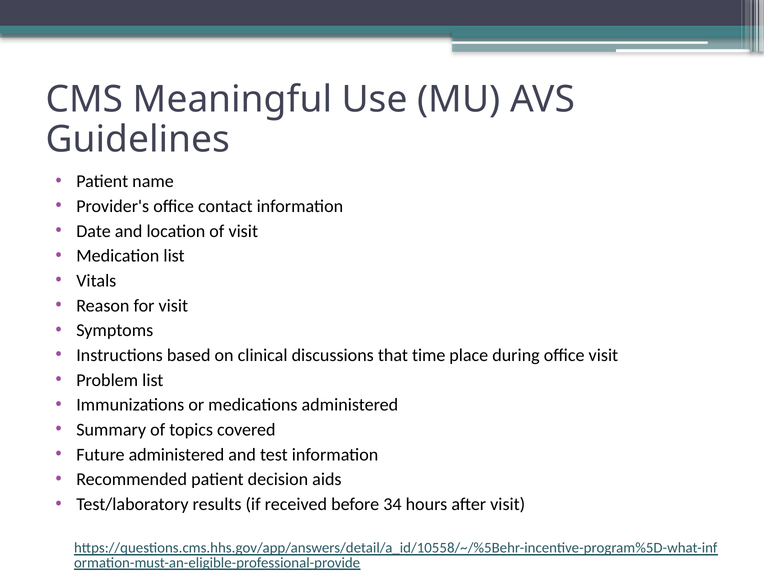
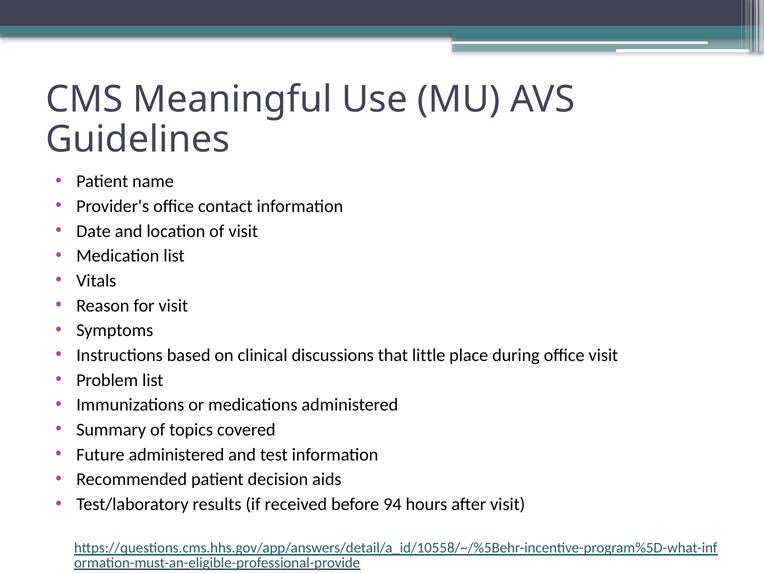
time: time -> little (429, 355)
34: 34 -> 94 (392, 504)
